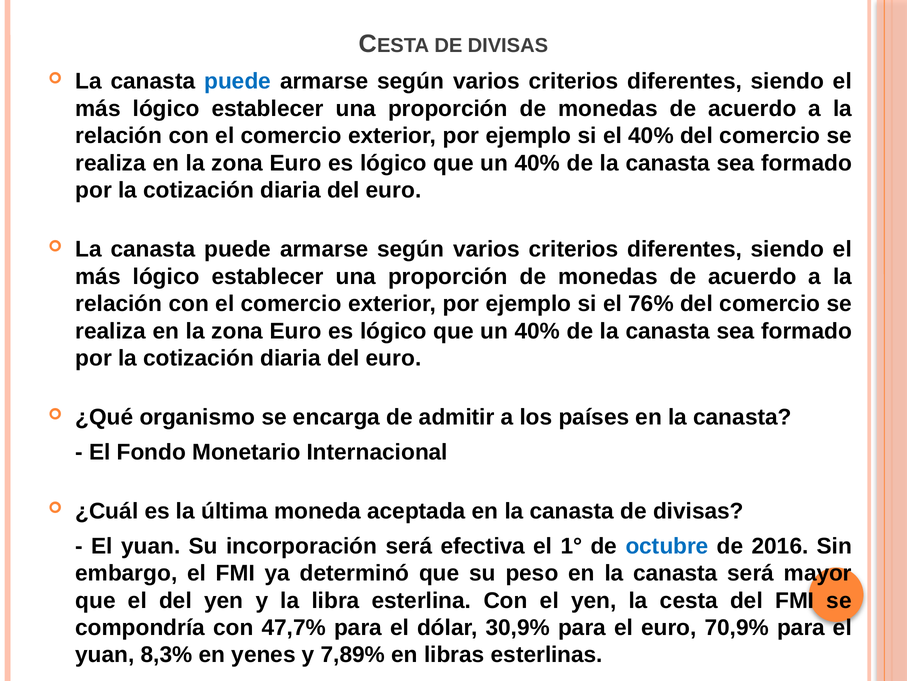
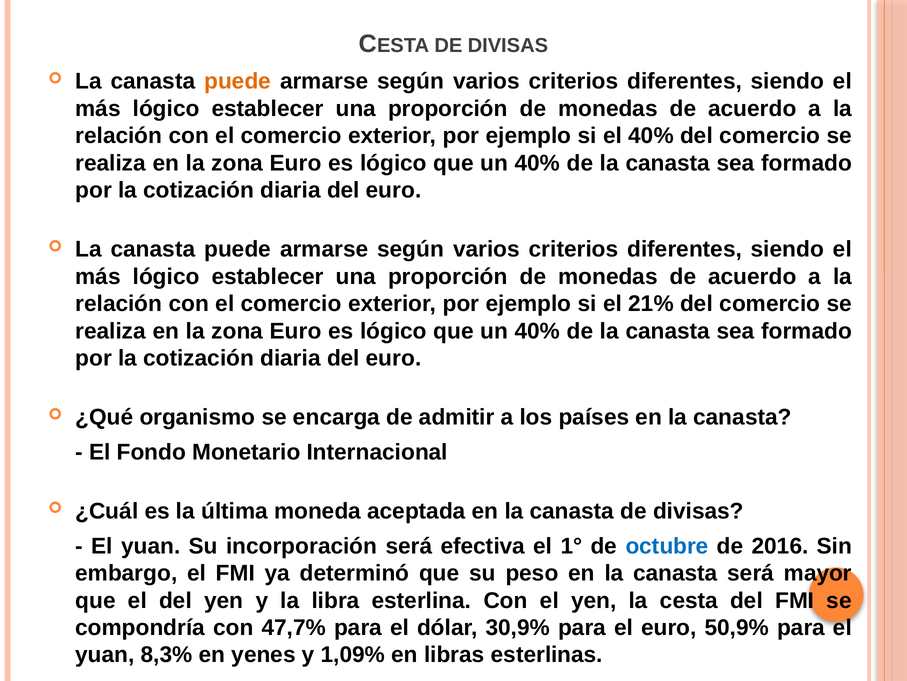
puede colour: blue -> orange (238, 81)
76%: 76% -> 21% (651, 303)
70,9%: 70,9% -> 50,9% (737, 627)
7,89%: 7,89% -> 1,09% (353, 654)
